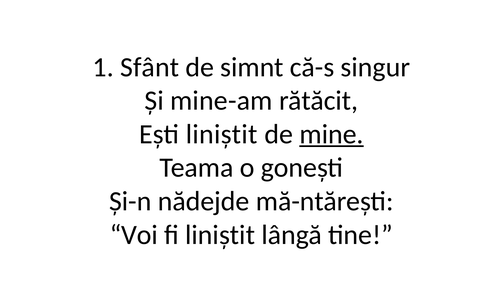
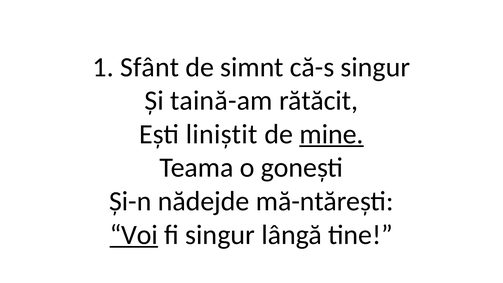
mine-am: mine-am -> taină-am (221, 101)
Voi underline: none -> present (134, 235)
fi liniștit: liniștit -> singur (220, 235)
